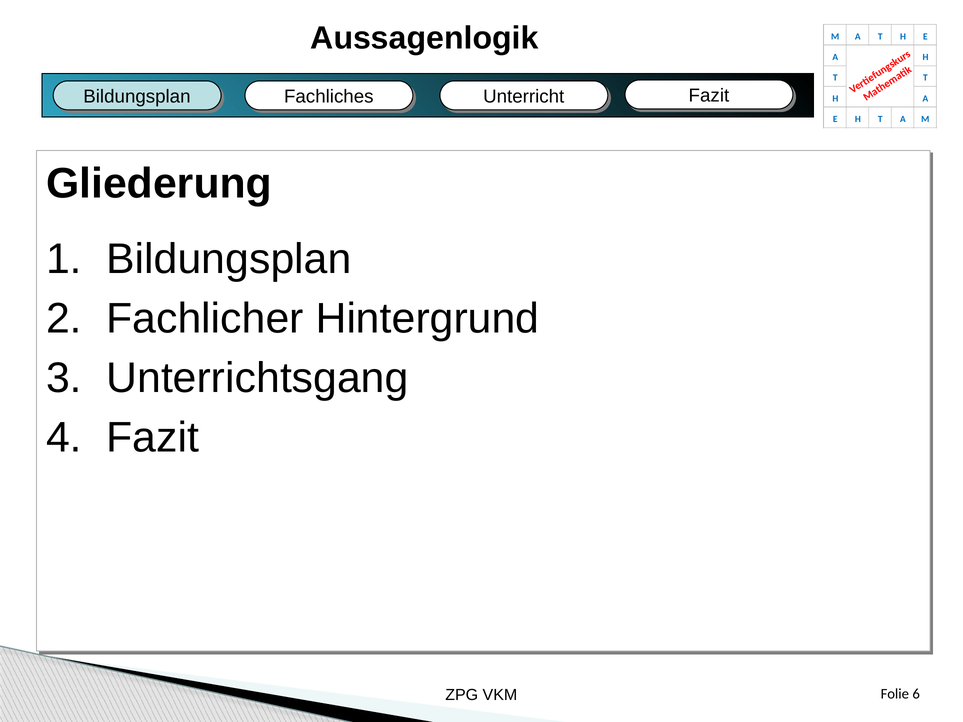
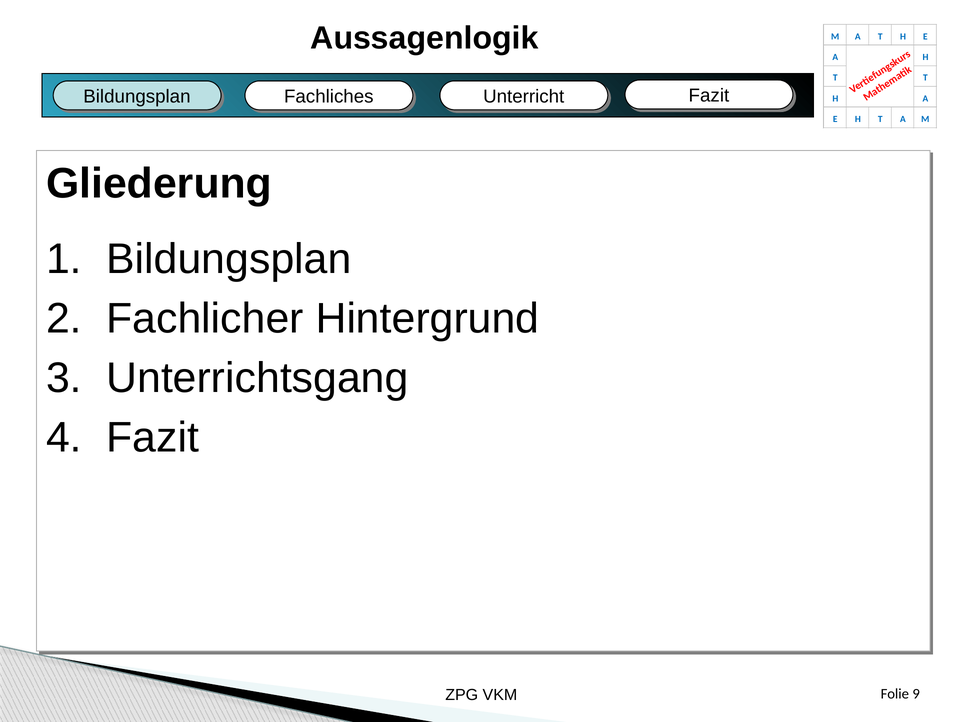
6: 6 -> 9 (916, 694)
